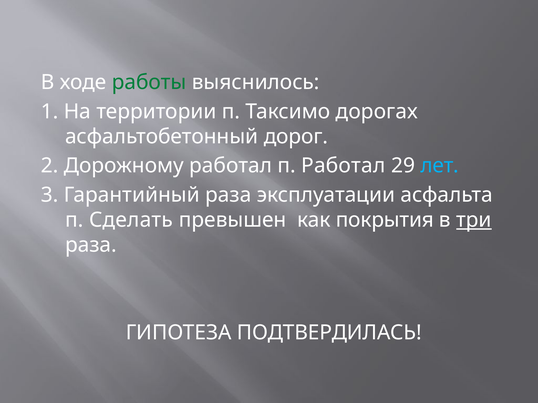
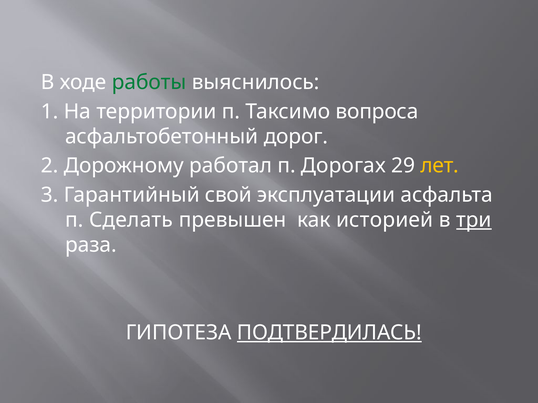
дорогах: дорогах -> вопроса (377, 112)
п Работал: Работал -> Дорогах (343, 166)
лет colour: light blue -> yellow (440, 166)
Гарантийный раза: раза -> свой (228, 195)
покрытия: покрытия -> историей (385, 220)
ПОДТВЕРДИЛАСЬ underline: none -> present (329, 333)
